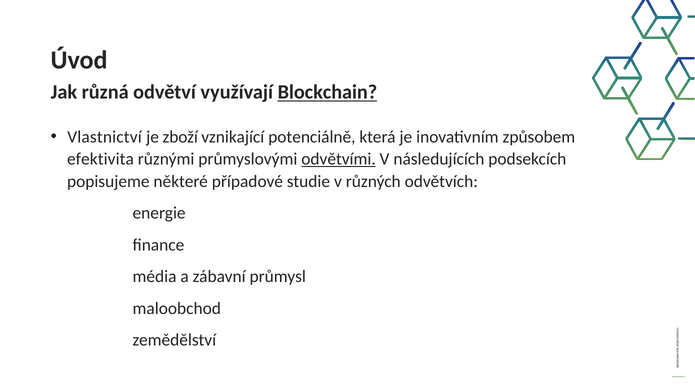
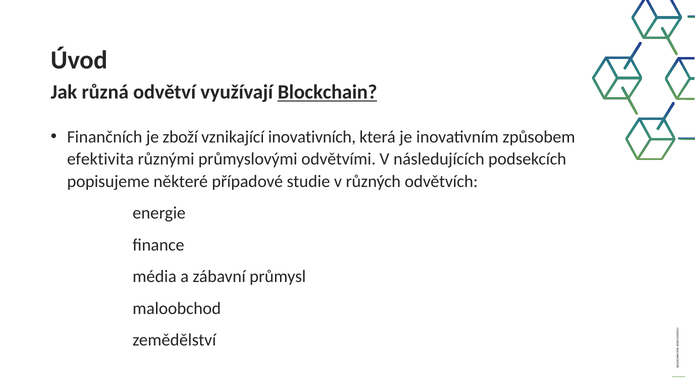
Vlastnictví: Vlastnictví -> Finančních (105, 137)
potenciálně: potenciálně -> inovativních (312, 137)
odvětvími underline: present -> none (339, 159)
